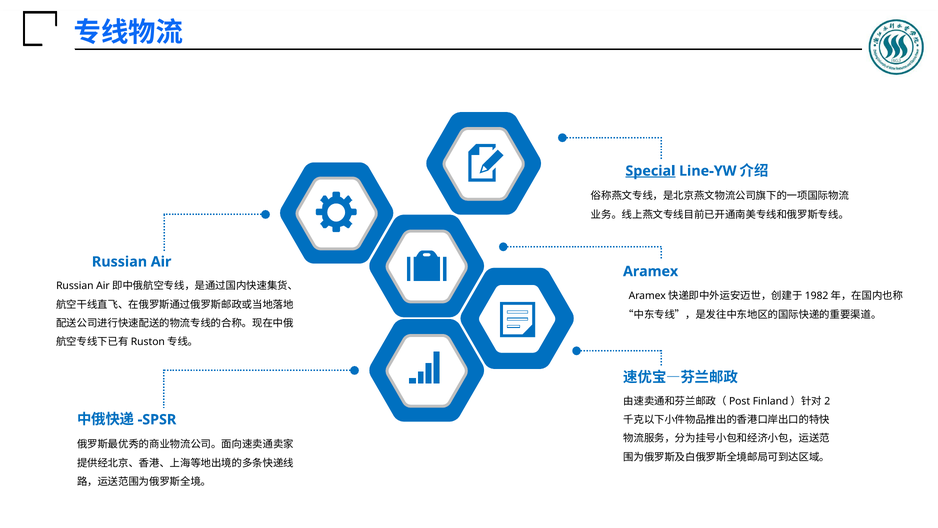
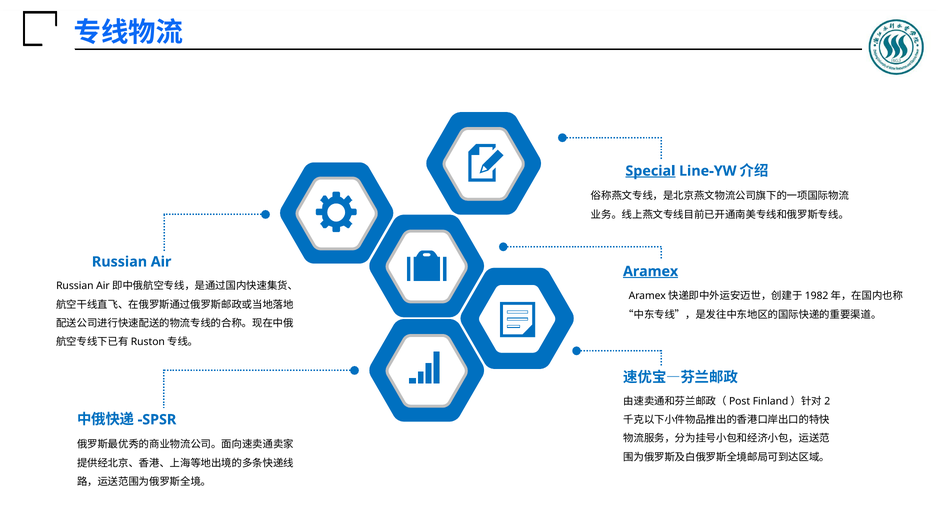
Aramex underline: none -> present (651, 271)
